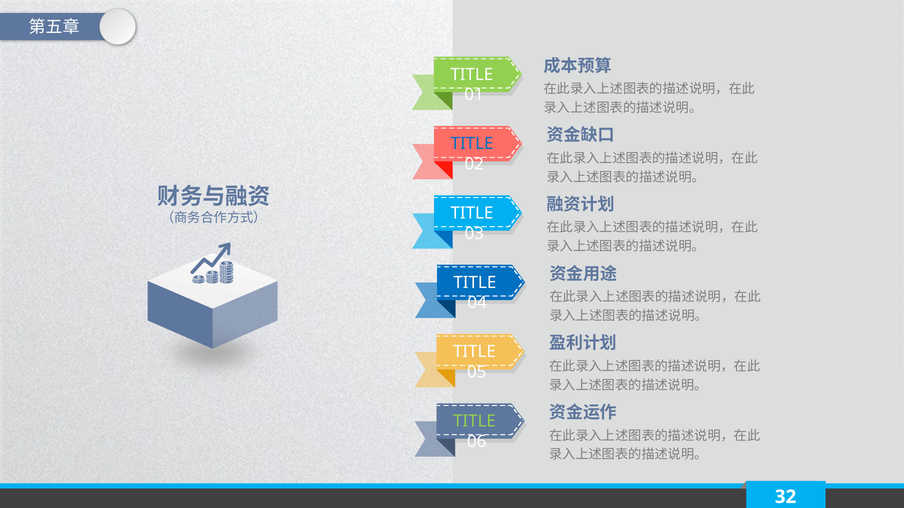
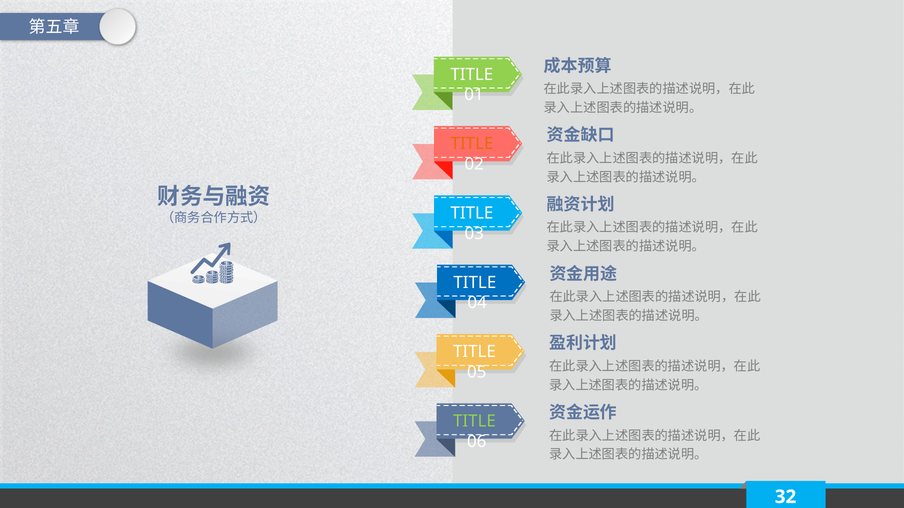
TITLE colour: blue -> orange (472, 144)
